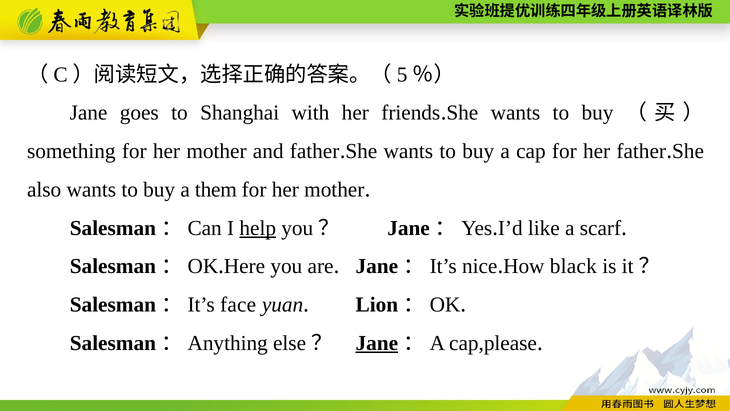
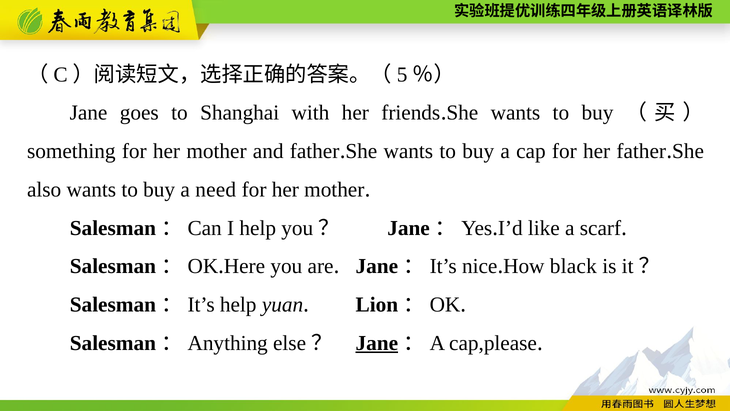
them: them -> need (216, 190)
help underline: present -> none (258, 228)
face: face -> help (238, 305)
